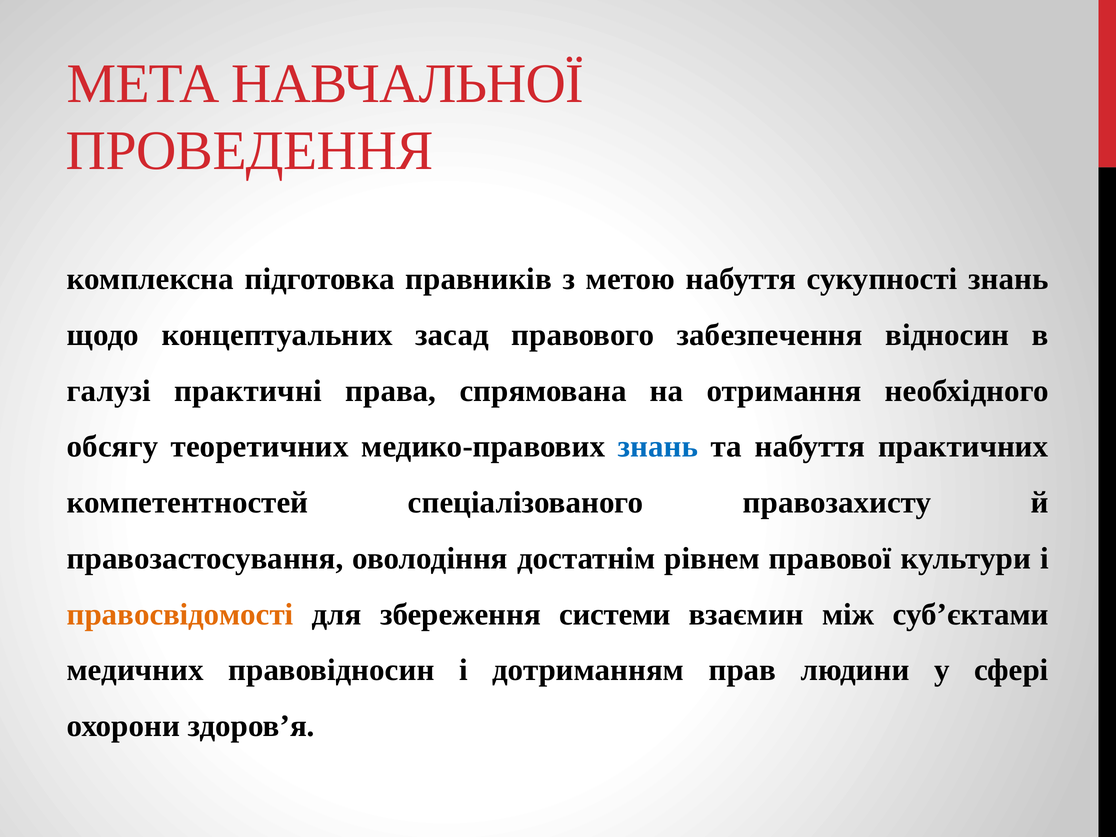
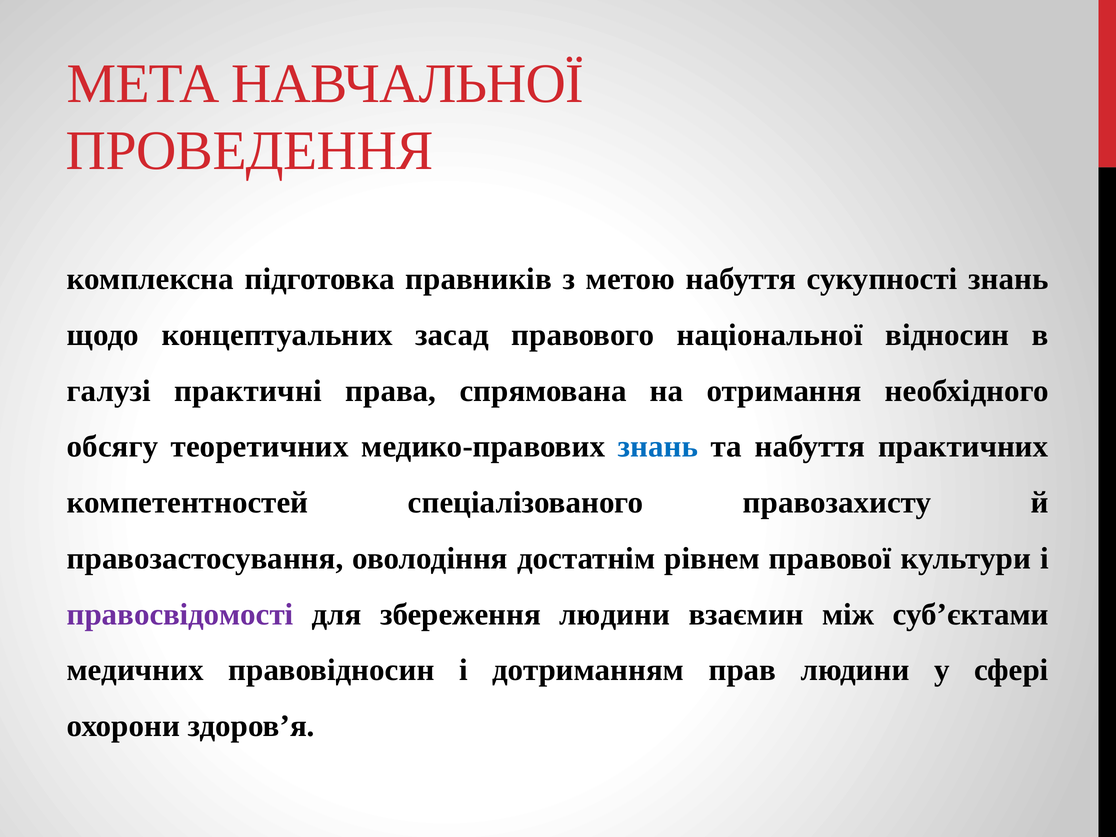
забезпечення: забезпечення -> національної (770, 335)
правосвідомості colour: orange -> purple (180, 614)
збереження системи: системи -> людини (615, 614)
